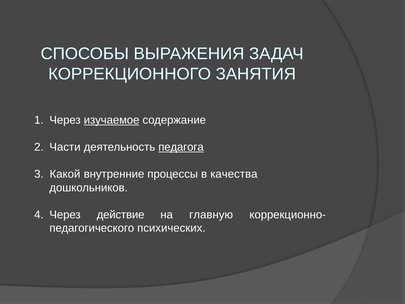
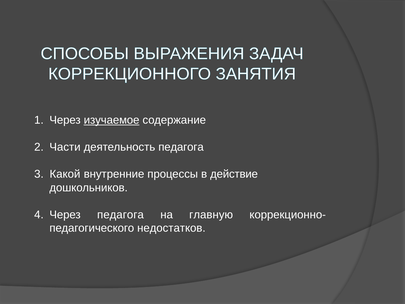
педагога underline: present -> none (181, 147)
качества: качества -> действие (234, 174)
Через действие: действие -> педагога (120, 214)
психических: психических -> недостатков (171, 228)
